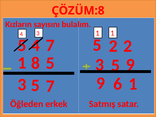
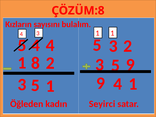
5 2: 2 -> 3 (113, 46)
7: 7 -> 4 (50, 45)
8 5: 5 -> 2 (50, 63)
9 6: 6 -> 4 (118, 84)
5 7: 7 -> 1 (50, 86)
erkek: erkek -> kadın (56, 104)
Satmış: Satmış -> Seyirci (102, 104)
